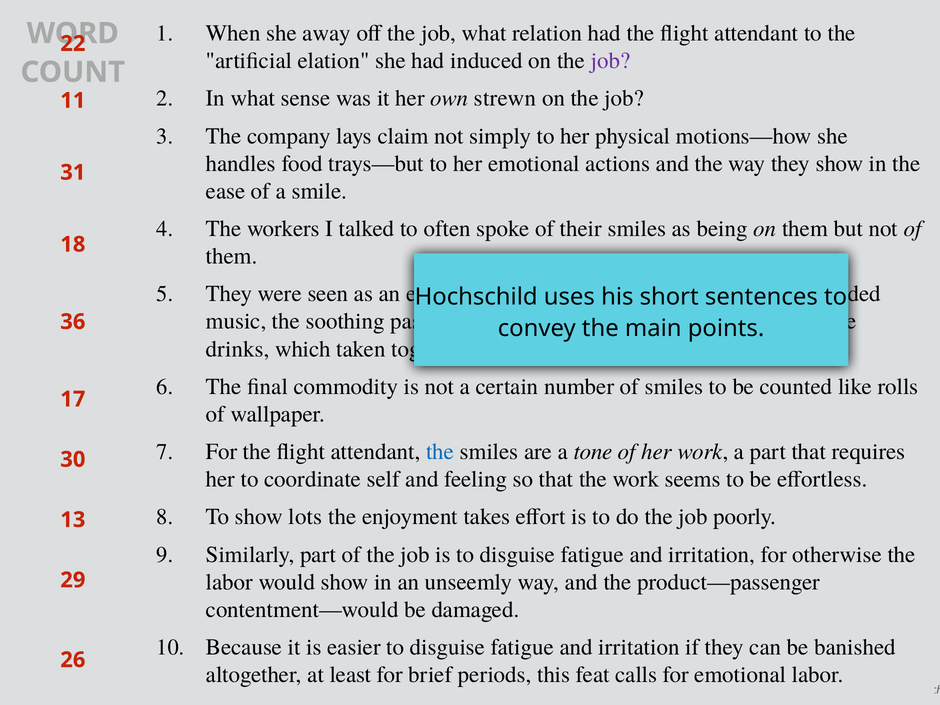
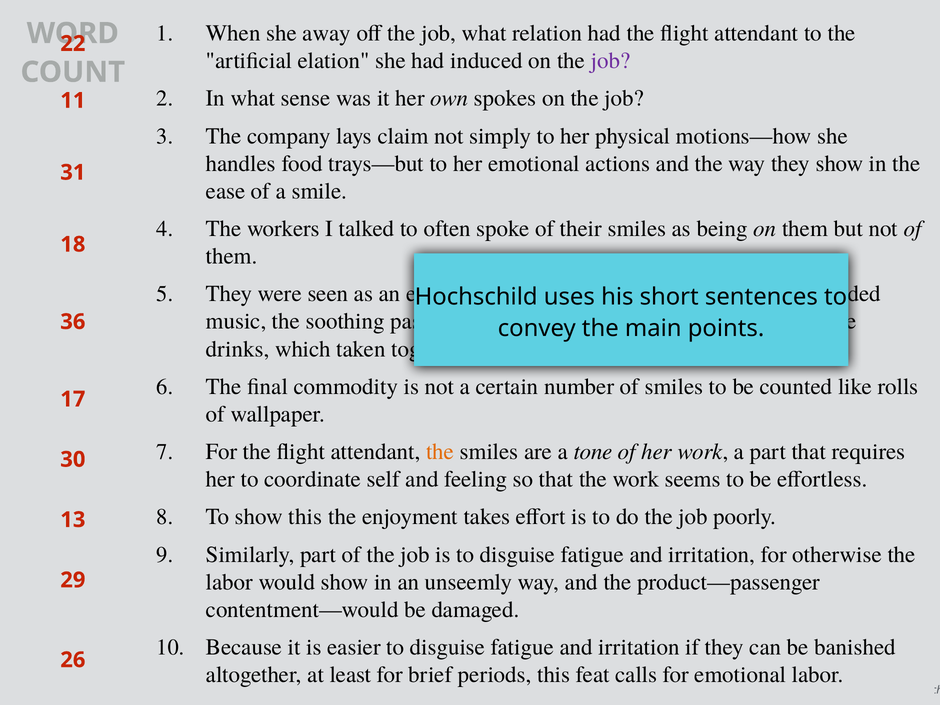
strewn: strewn -> spokes (505, 98)
the colour: blue -> orange (440, 452)
show lots: lots -> this (305, 517)
